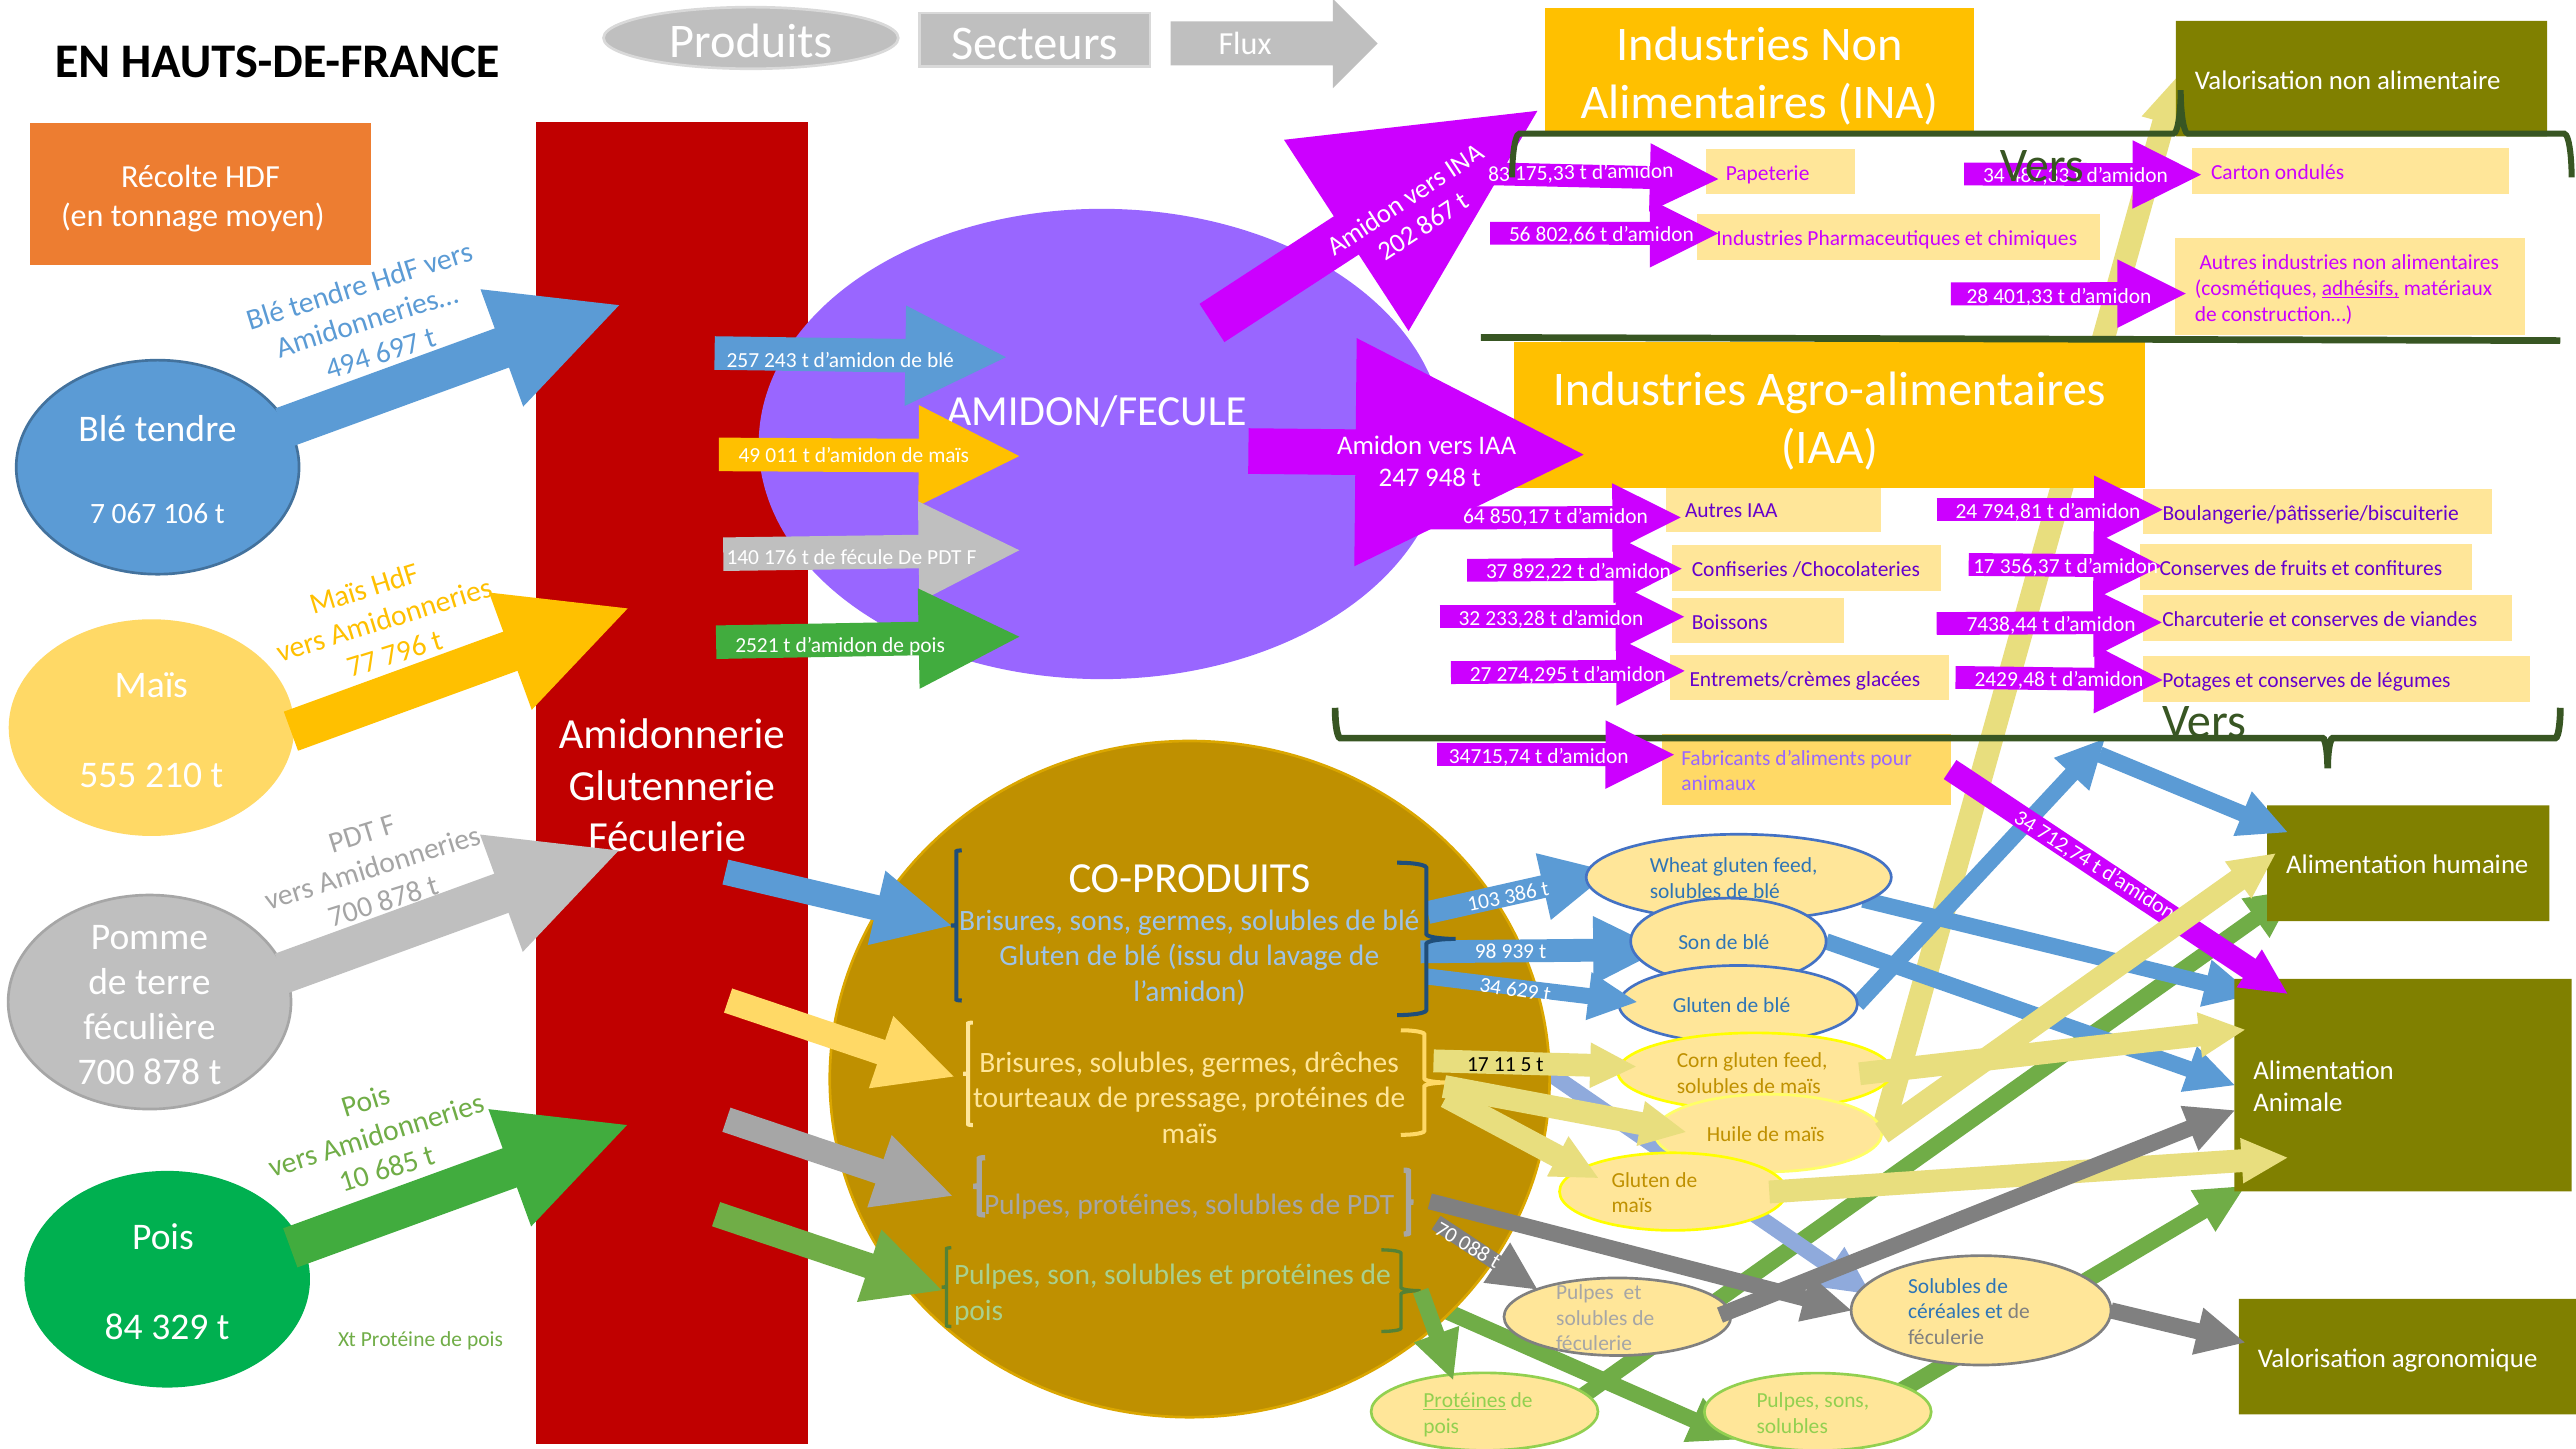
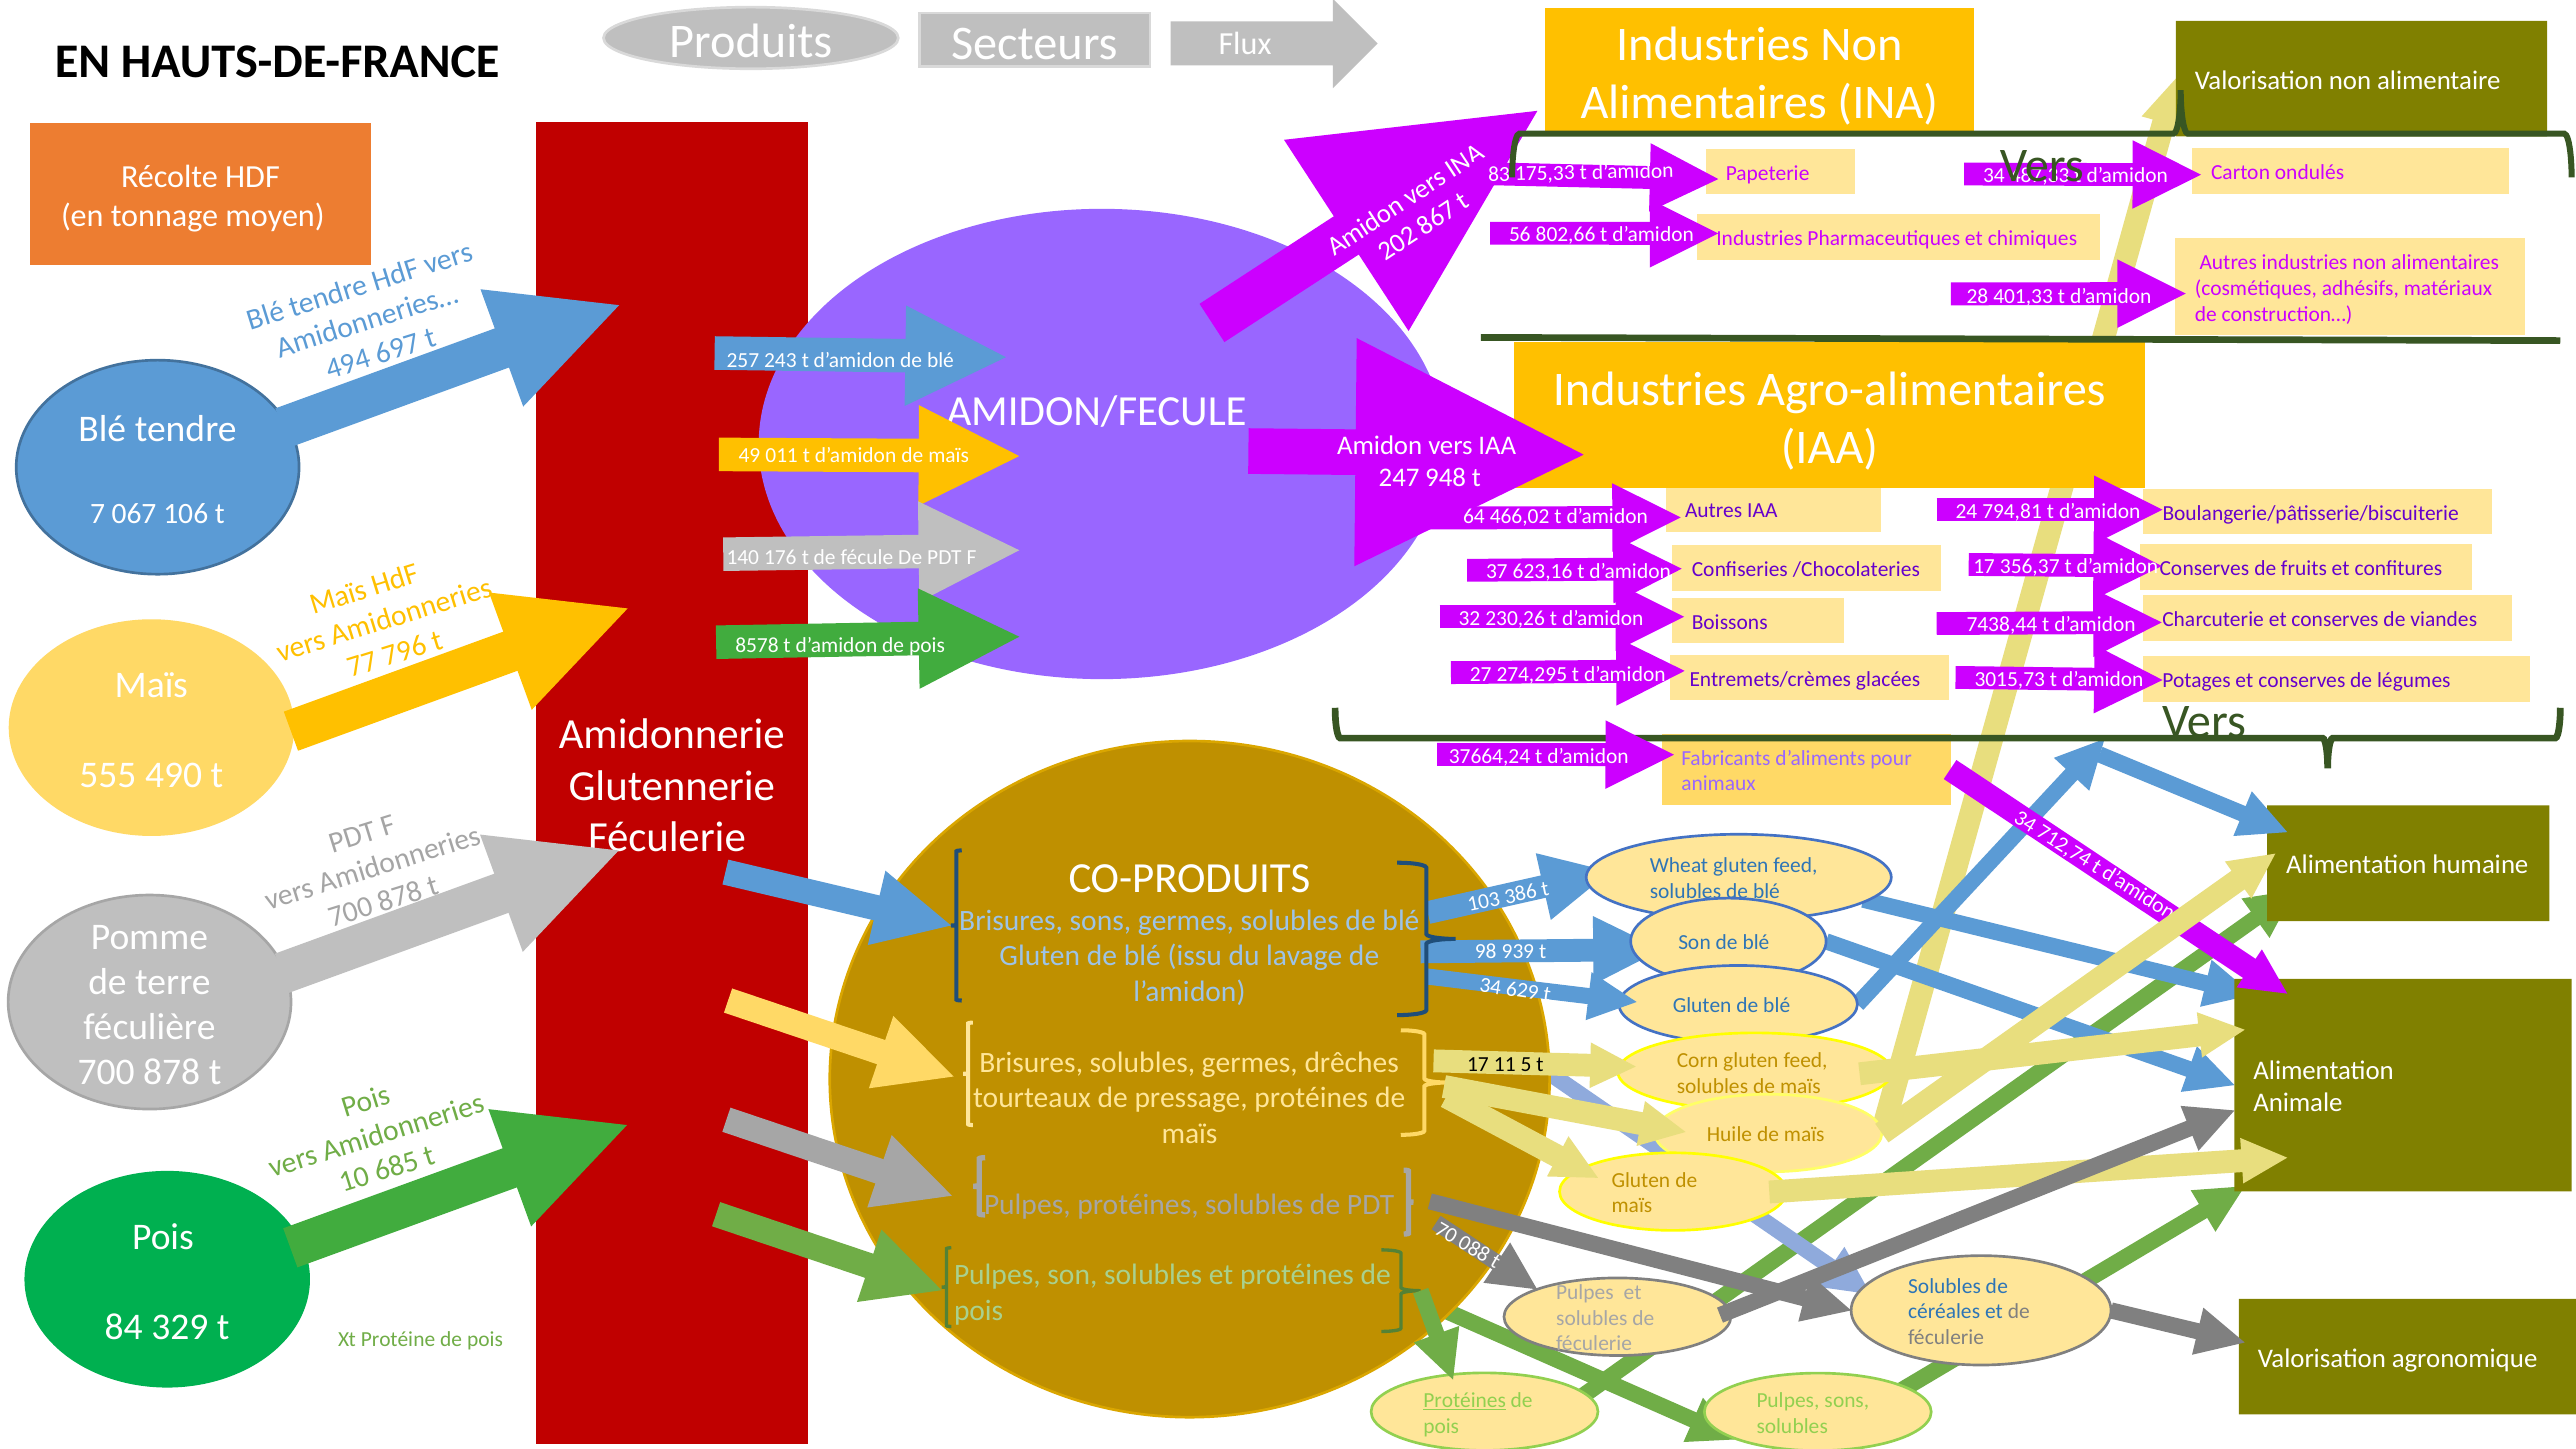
adhésifs underline: present -> none (2360, 288)
850,17: 850,17 -> 466,02 (1520, 517)
892,22: 892,22 -> 623,16 (1543, 572)
233,28: 233,28 -> 230,26 (1515, 618)
2521: 2521 -> 8578 (757, 645)
2429,48: 2429,48 -> 3015,73 (2010, 679)
34715,74: 34715,74 -> 37664,24 (1489, 756)
210: 210 -> 490 (174, 775)
